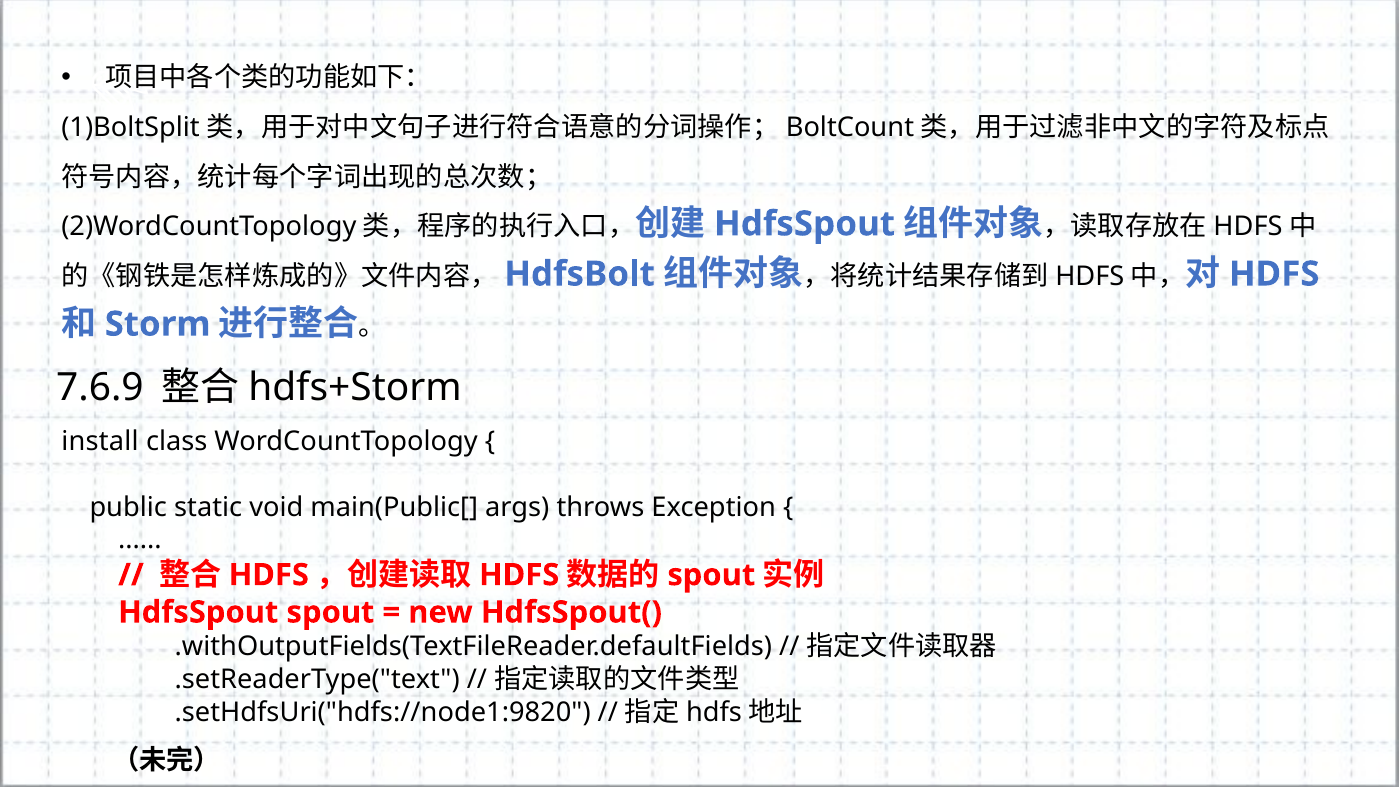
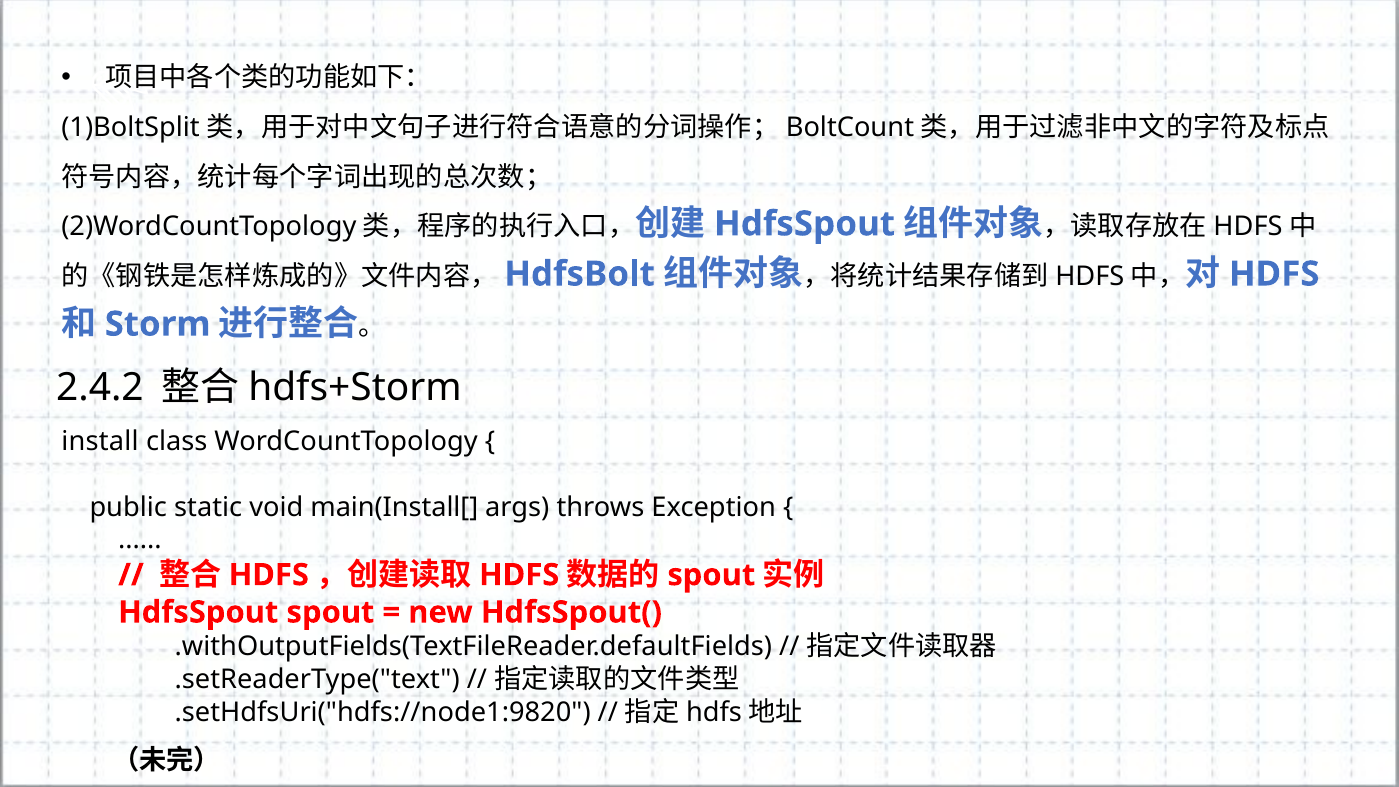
7.6.9: 7.6.9 -> 2.4.2 (100, 388)
main(Public[: main(Public[ -> main(Install[ (394, 507)
